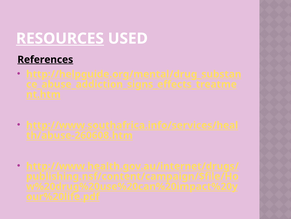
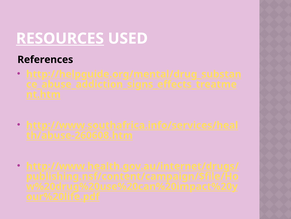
References underline: present -> none (45, 59)
